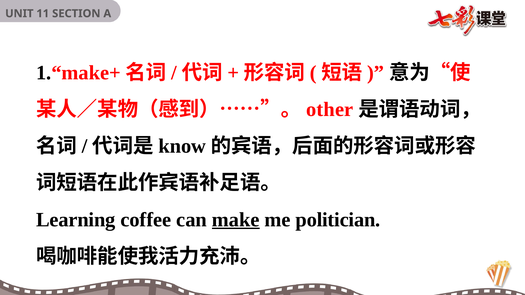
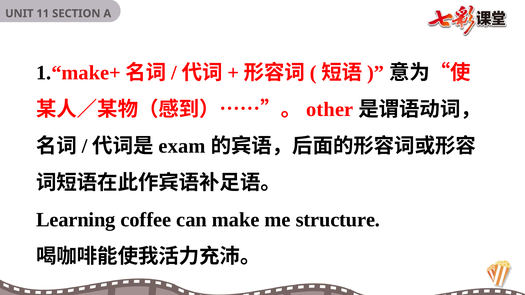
know: know -> exam (182, 146)
make underline: present -> none (236, 220)
politician: politician -> structure (338, 220)
